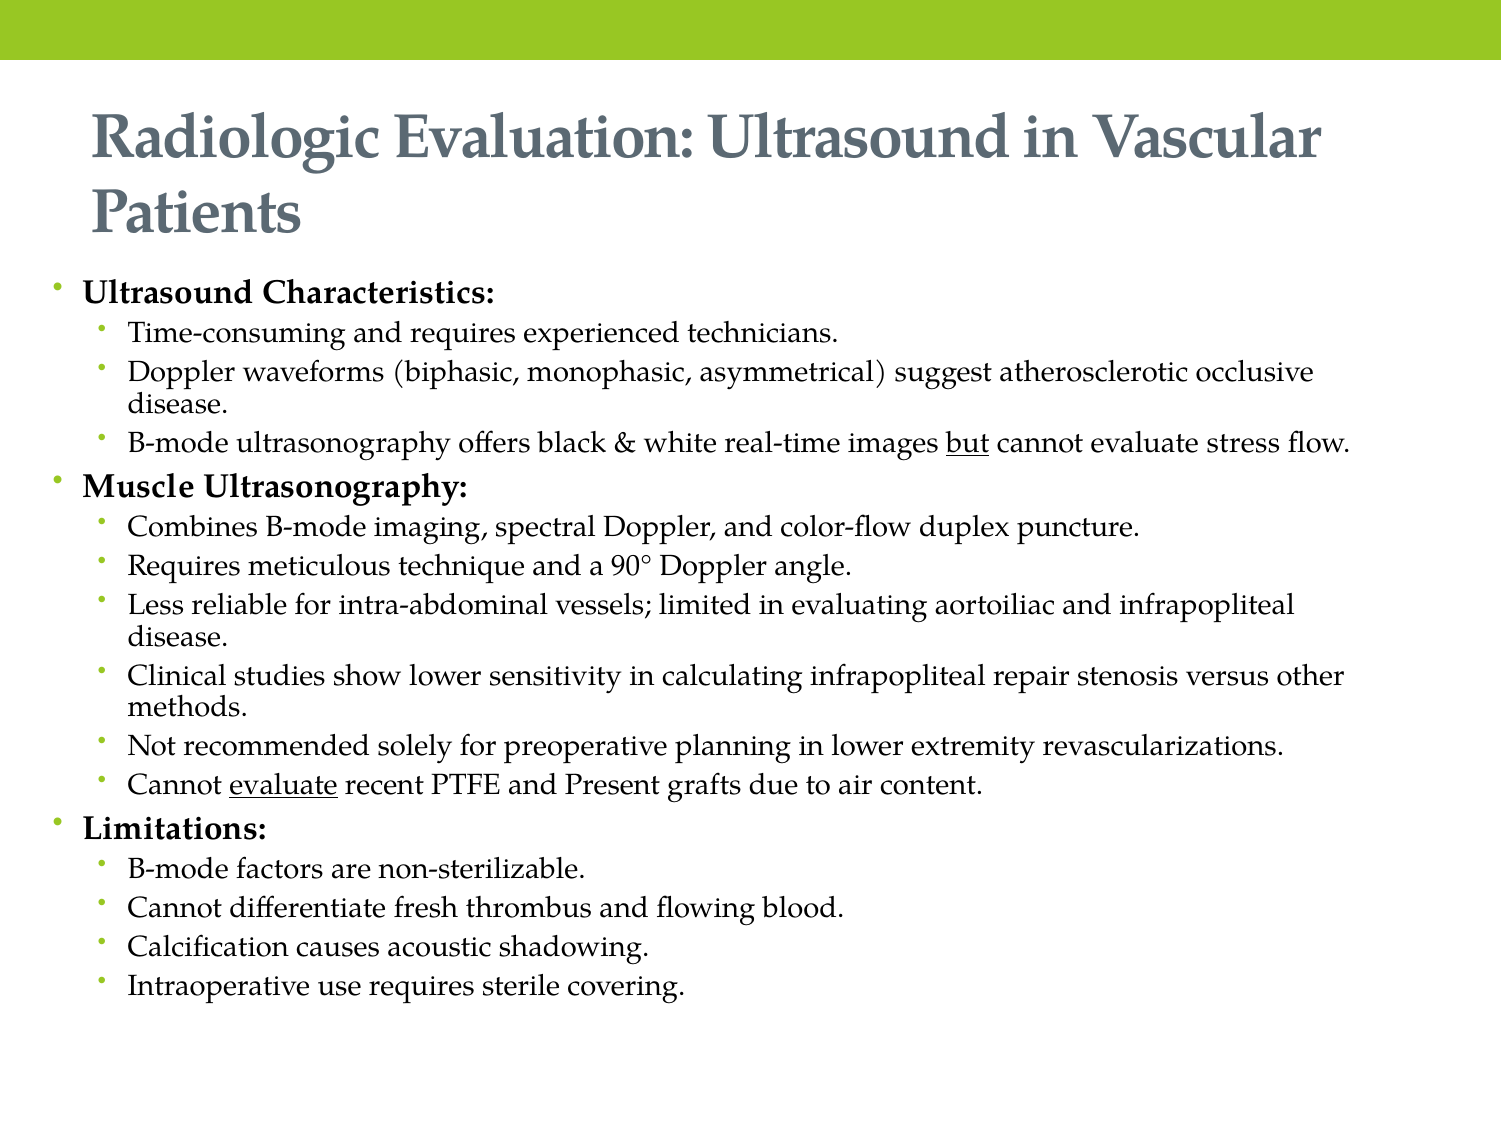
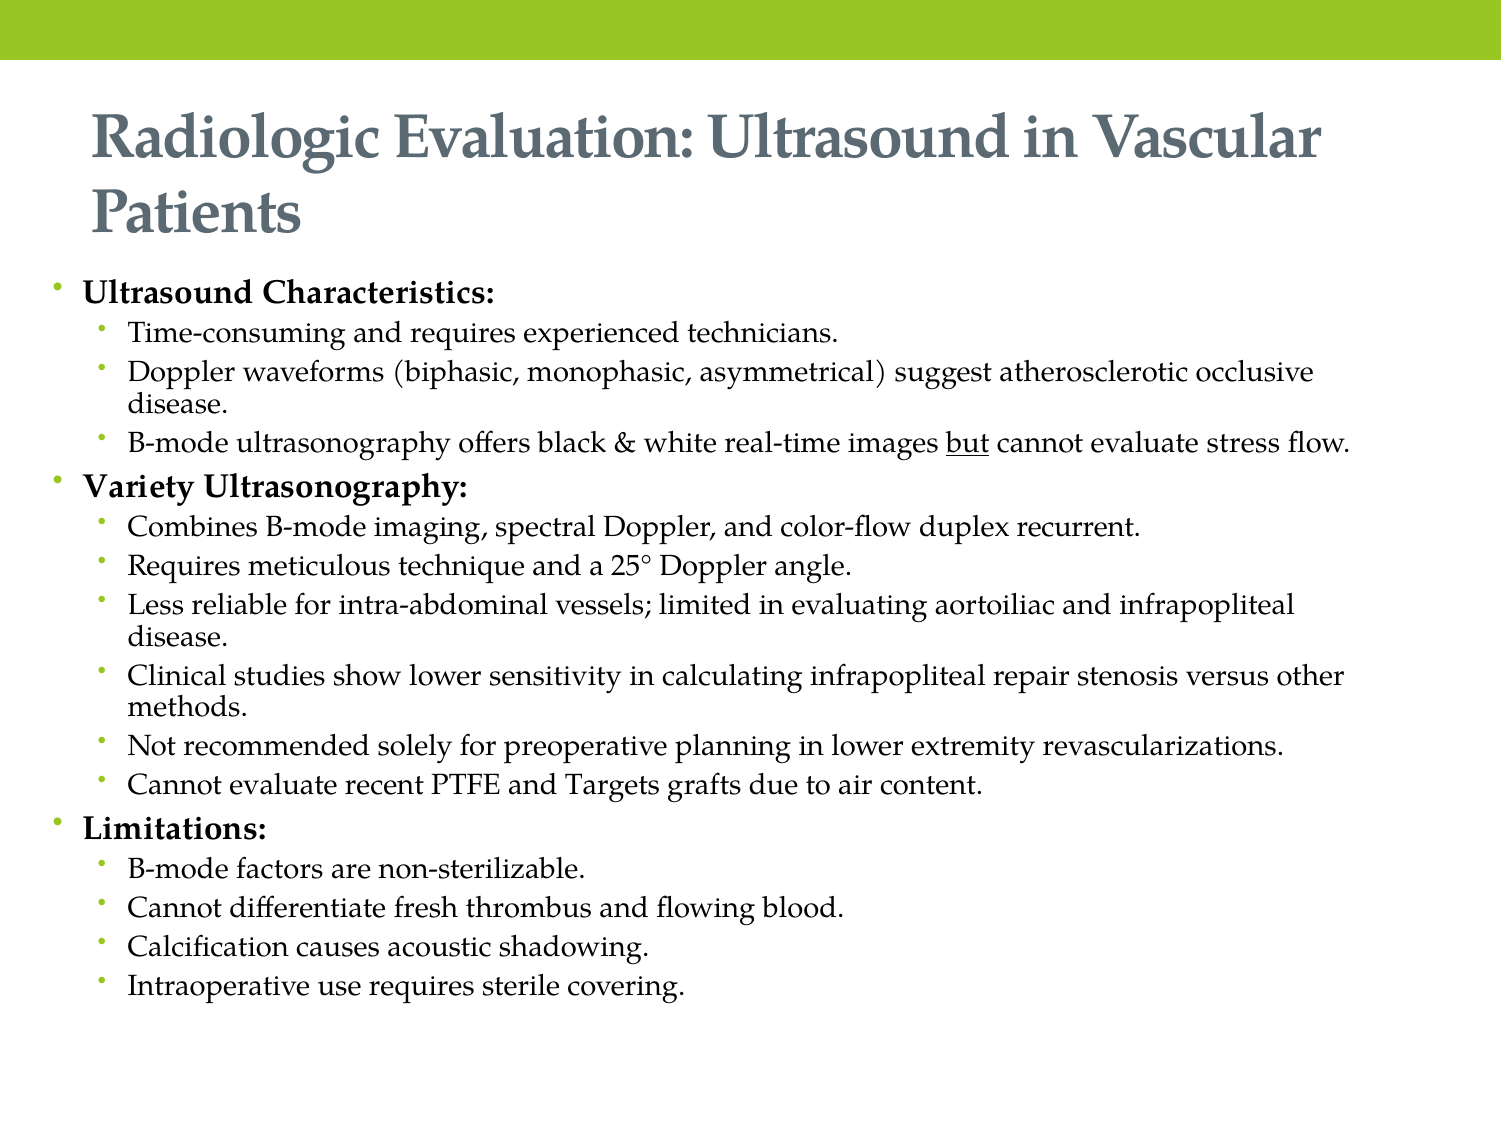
Muscle: Muscle -> Variety (139, 486)
puncture: puncture -> recurrent (1079, 527)
90°: 90° -> 25° (632, 566)
evaluate underline: present -> none (283, 785)
Present: Present -> Targets (612, 785)
